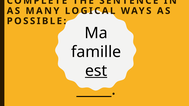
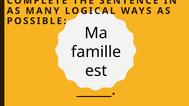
est underline: present -> none (96, 71)
